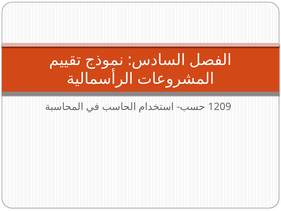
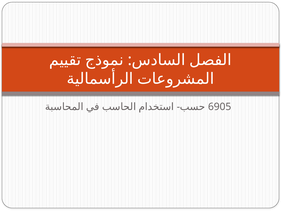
1209: 1209 -> 6905 (220, 107)
